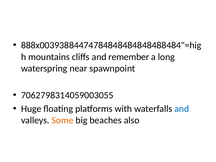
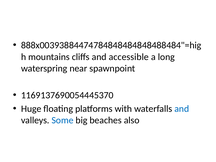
remember: remember -> accessible (129, 57)
7062798314059003055: 7062798314059003055 -> 1169137690054445370 (67, 95)
Some colour: orange -> blue (63, 120)
